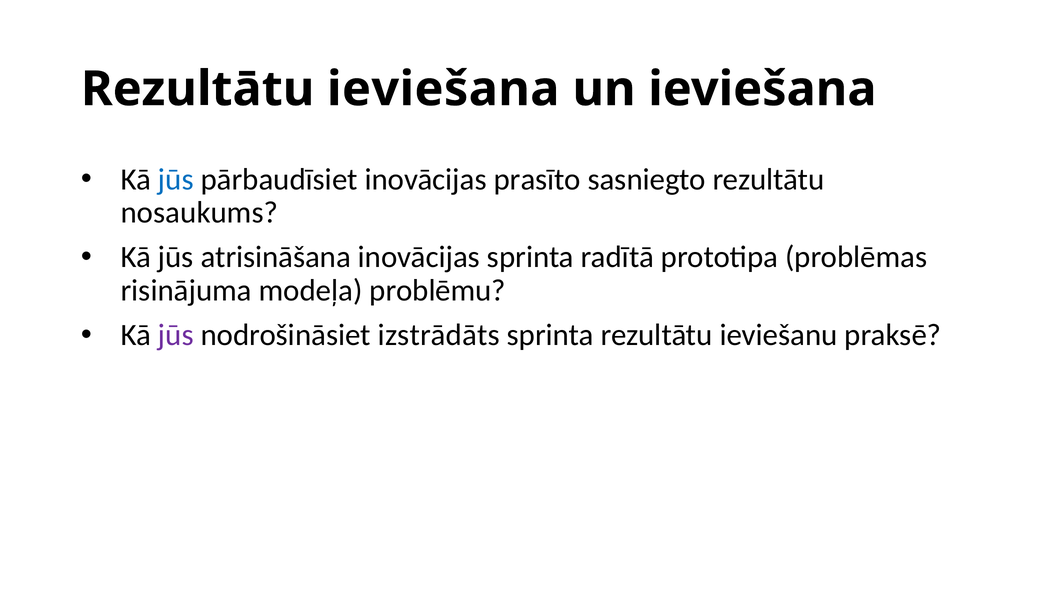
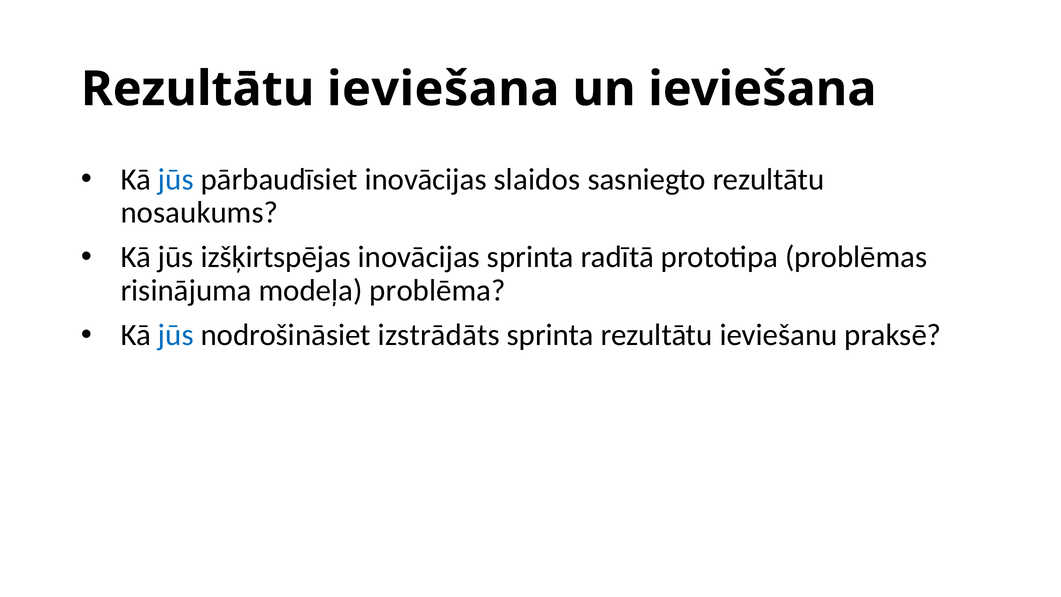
prasīto: prasīto -> slaidos (537, 179)
atrisināšana: atrisināšana -> izšķirtspējas (276, 257)
problēmu: problēmu -> problēma (438, 290)
jūs colour: purple -> blue (176, 335)
